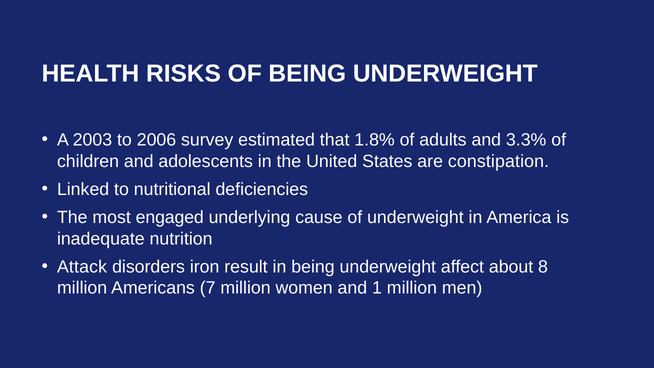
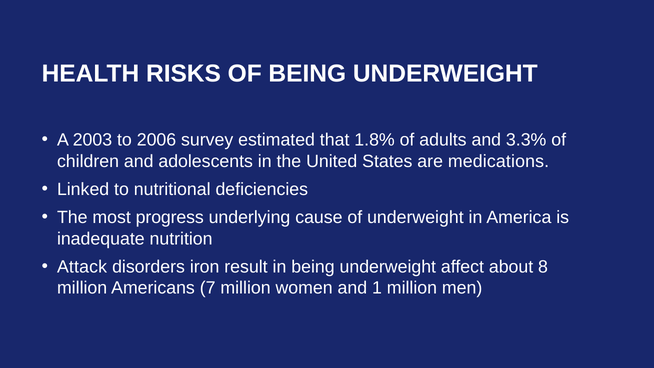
constipation: constipation -> medications (499, 161)
engaged: engaged -> progress (170, 217)
